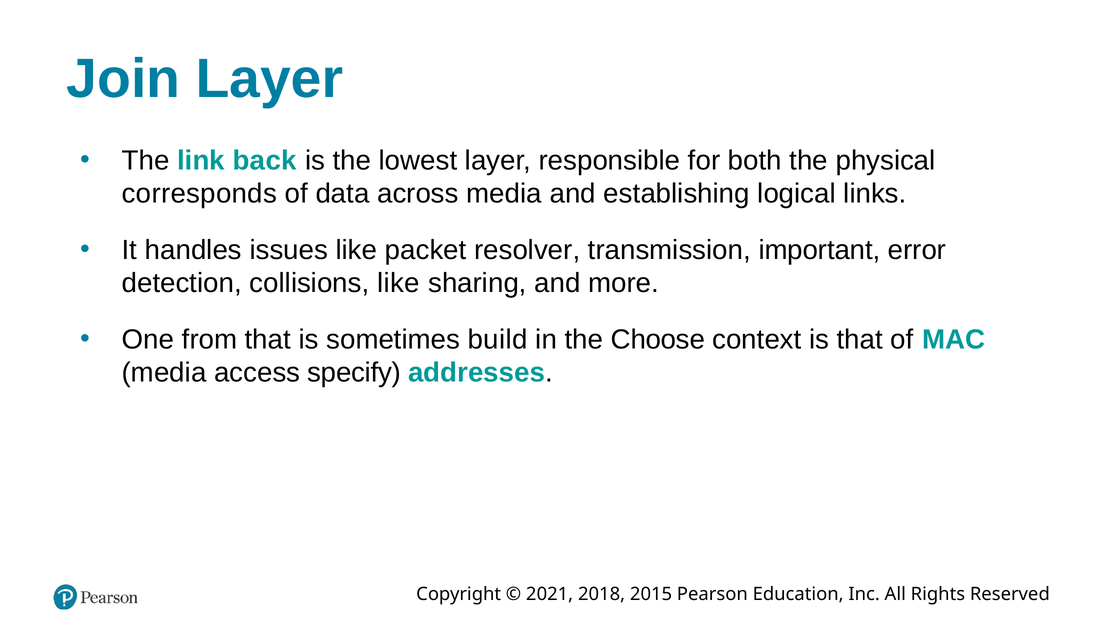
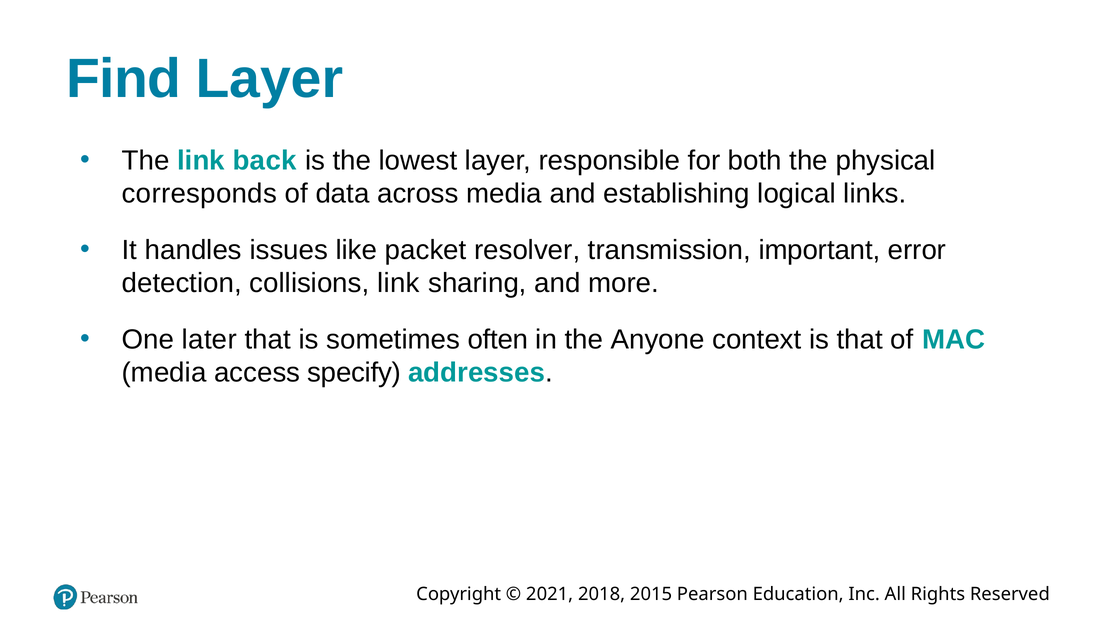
Join: Join -> Find (124, 79)
collisions like: like -> link (399, 283)
from: from -> later (209, 340)
build: build -> often (498, 340)
Choose: Choose -> Anyone (658, 340)
